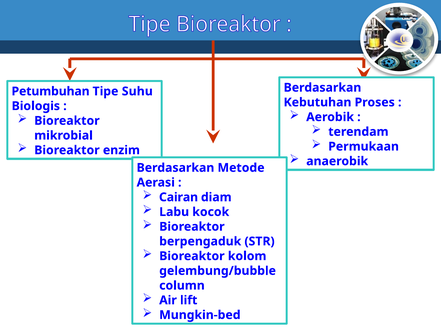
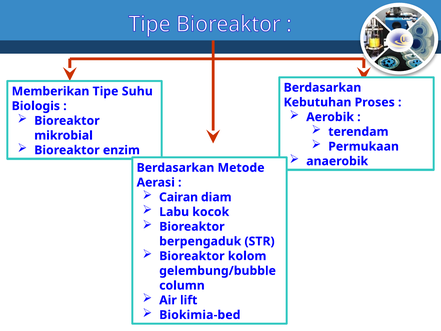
Petumbuhan: Petumbuhan -> Memberikan (51, 91)
Mungkin-bed: Mungkin-bed -> Biokimia-bed (200, 315)
